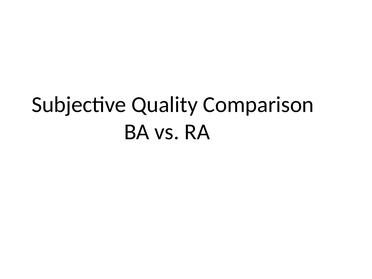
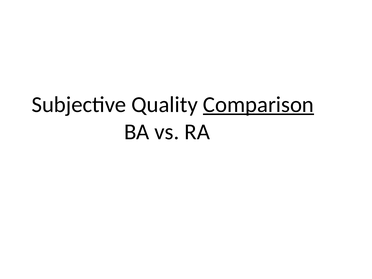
Comparison underline: none -> present (258, 105)
